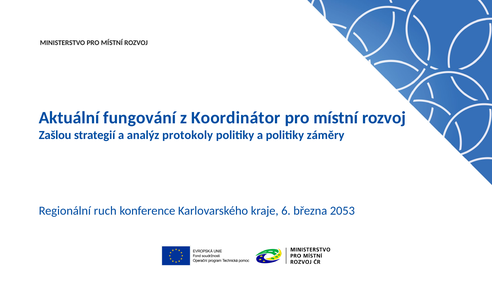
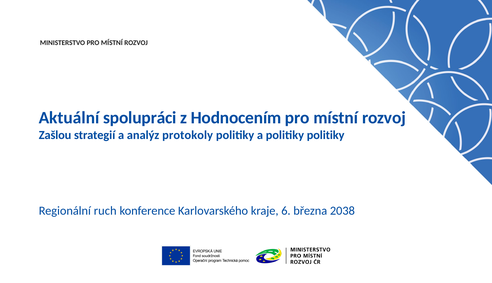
fungování: fungování -> spolupráci (140, 118)
Koordinátor: Koordinátor -> Hodnocením (236, 118)
politiky záměry: záměry -> politiky (326, 135)
2053: 2053 -> 2038 (342, 211)
